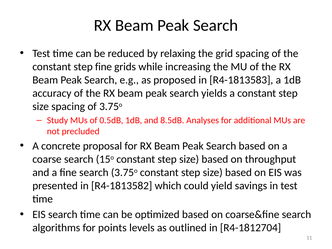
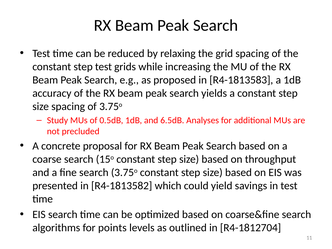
step fine: fine -> test (103, 67)
8.5dB: 8.5dB -> 6.5dB (172, 120)
